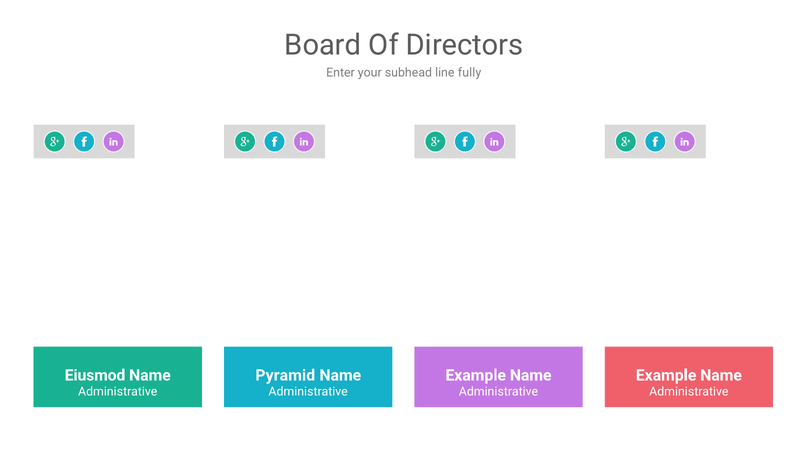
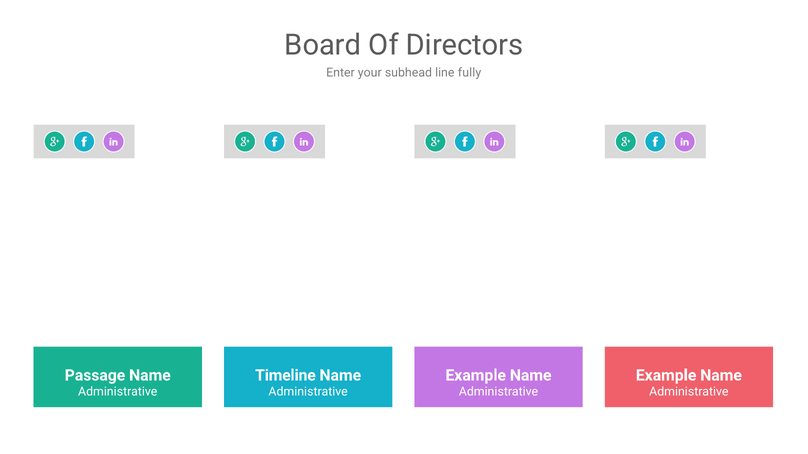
Eiusmod: Eiusmod -> Passage (95, 376)
Pyramid: Pyramid -> Timeline (285, 376)
